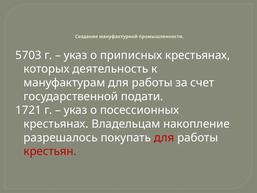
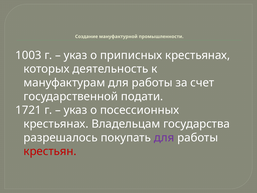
5703: 5703 -> 1003 (28, 55)
накопление: накопление -> государства (196, 124)
для colour: red -> purple (164, 137)
